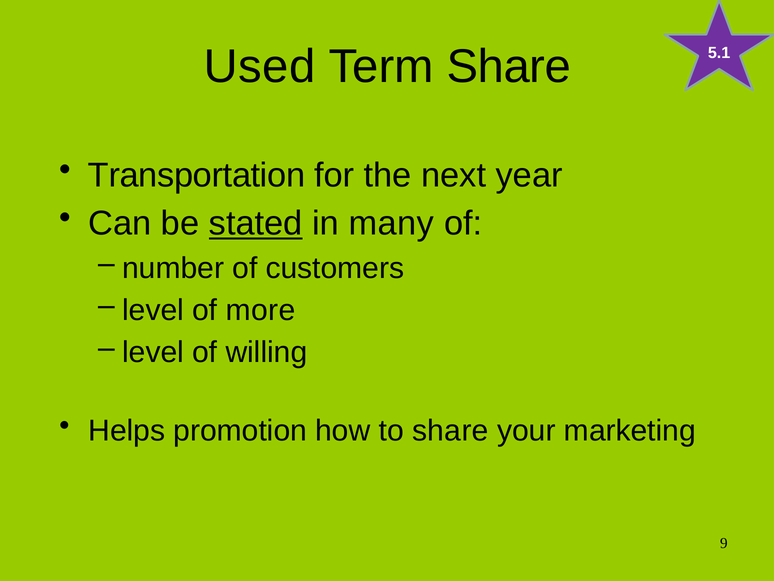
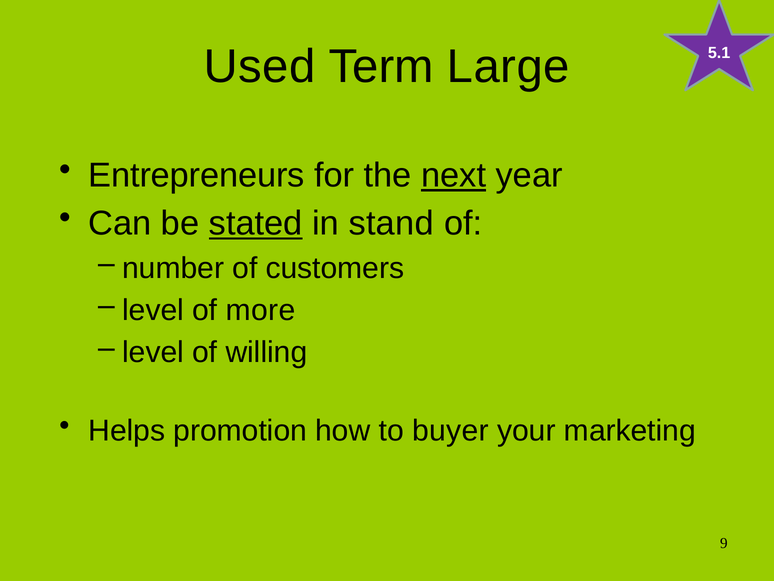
Term Share: Share -> Large (508, 67)
Transportation: Transportation -> Entrepreneurs (196, 175)
next underline: none -> present (454, 175)
many: many -> stand (391, 223)
to share: share -> buyer (450, 431)
